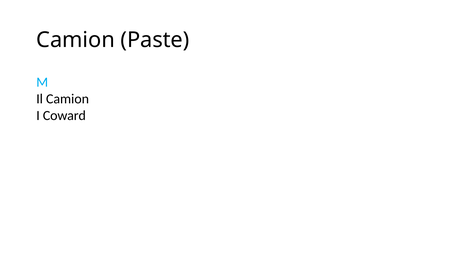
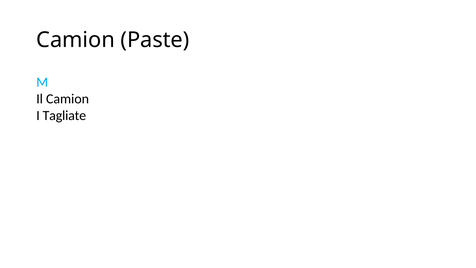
Coward: Coward -> Tagliate (64, 116)
